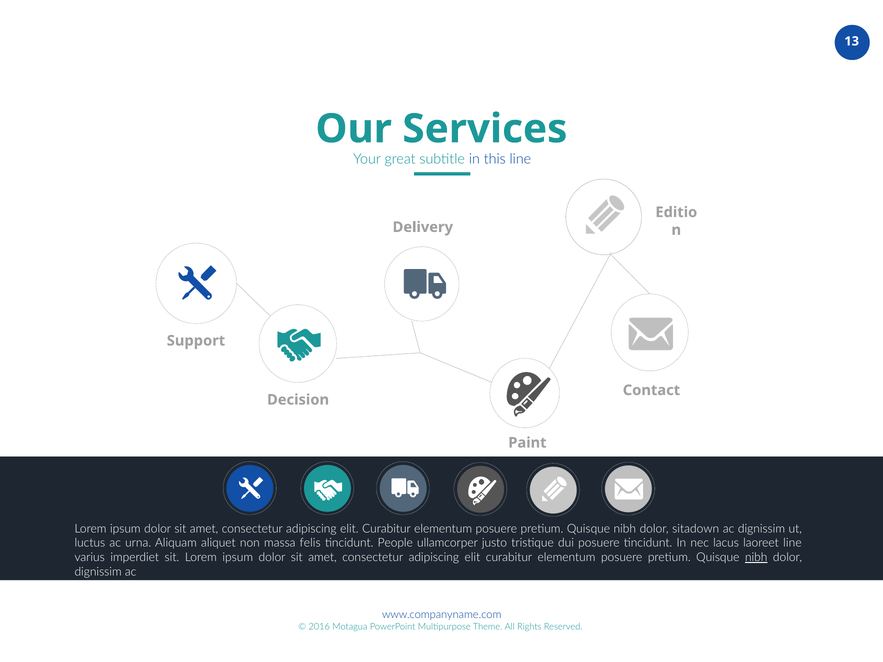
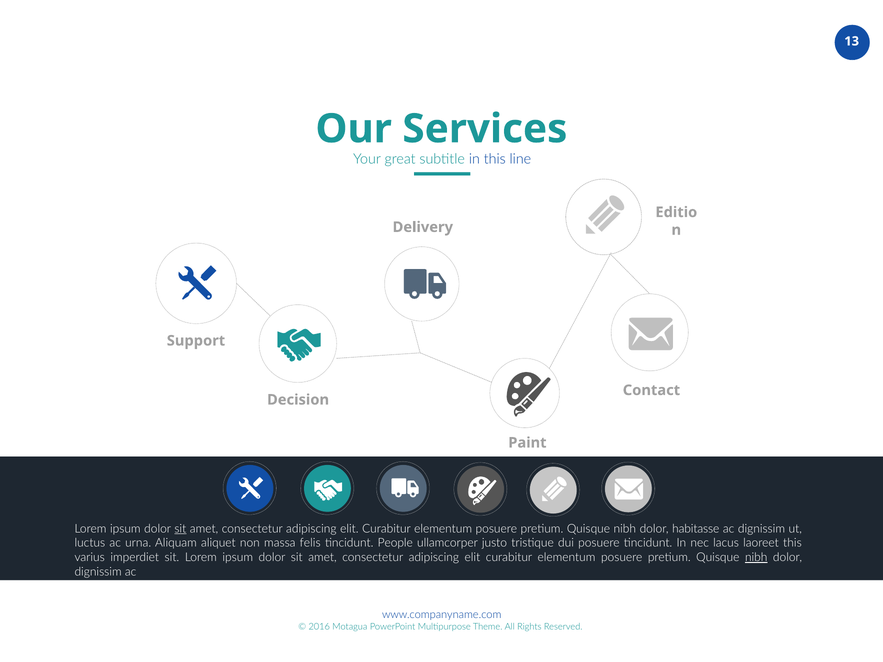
sit underline: none -> present (180, 529)
sitadown: sitadown -> habitasse (696, 529)
laoreet line: line -> this (792, 543)
